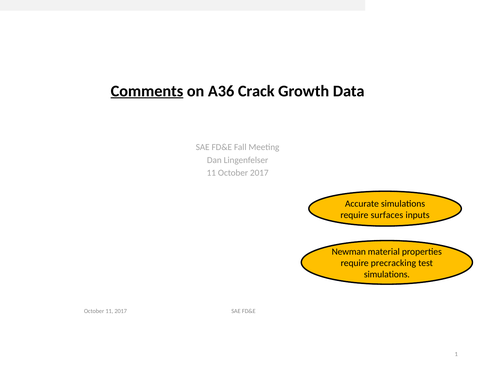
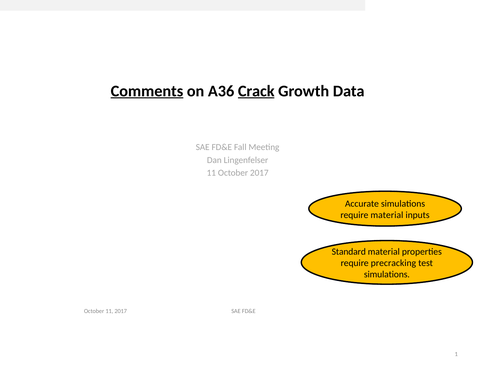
Crack underline: none -> present (256, 91)
require surfaces: surfaces -> material (387, 215)
Newman: Newman -> Standard (349, 252)
